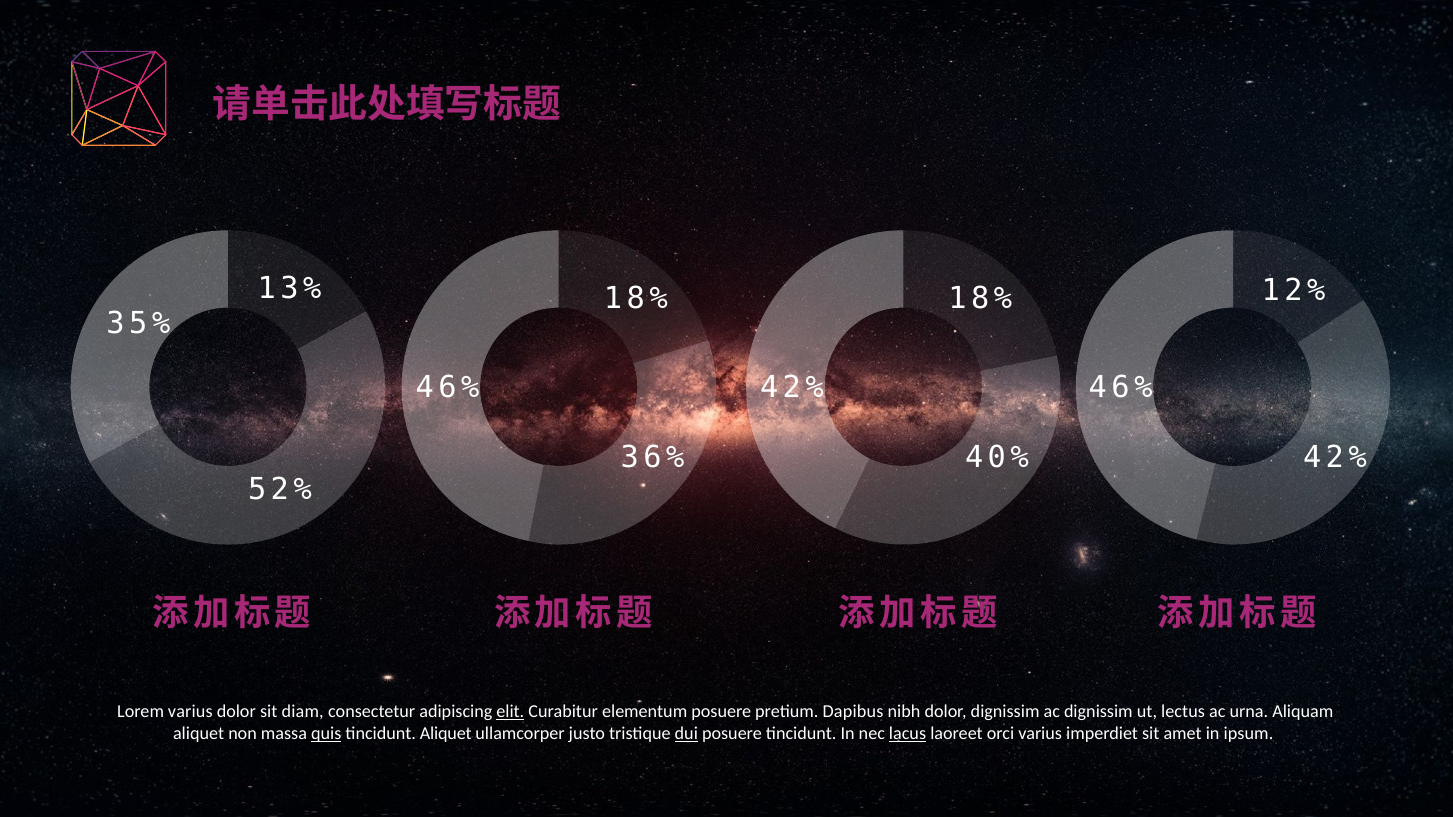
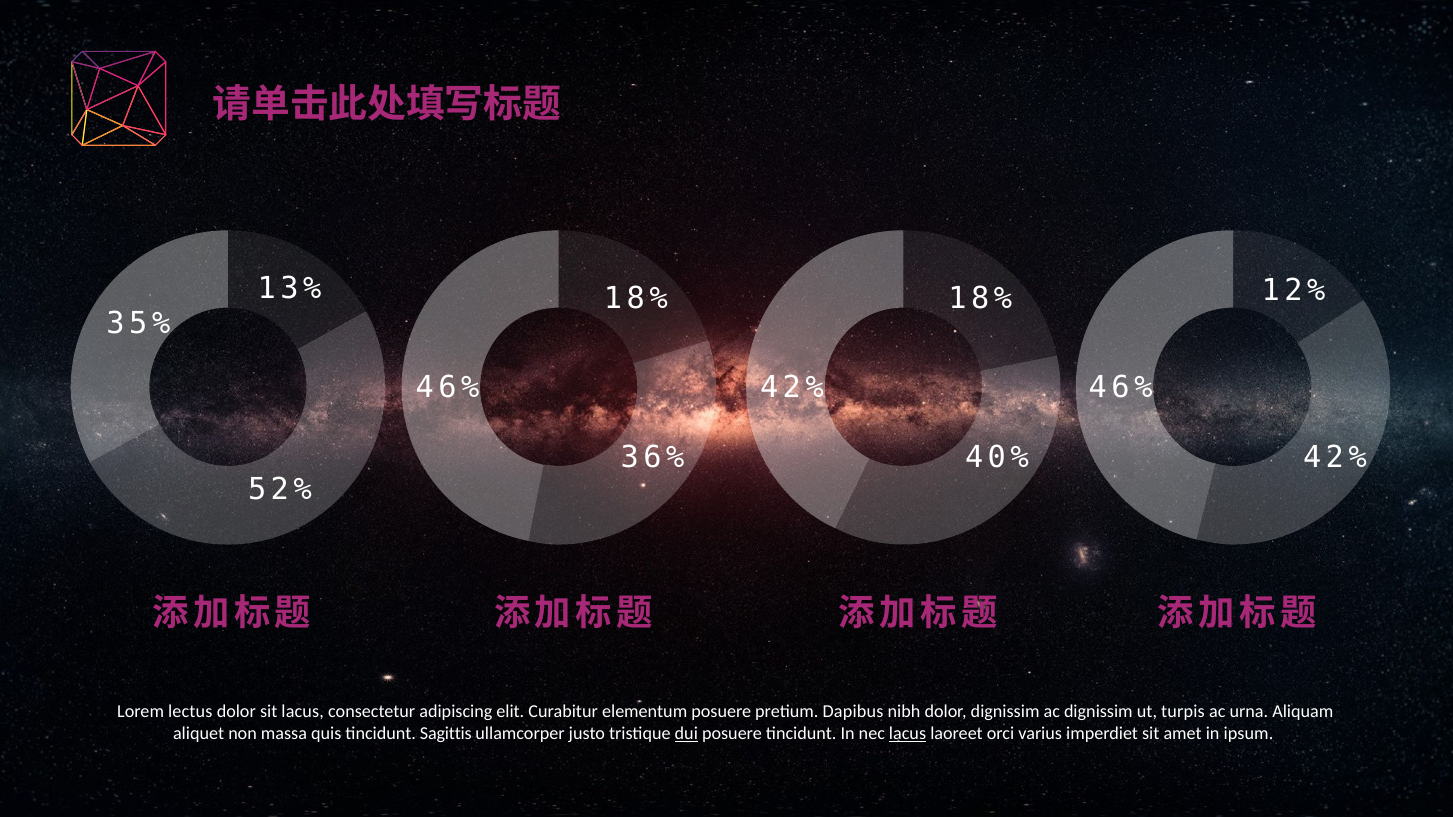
Lorem varius: varius -> lectus (190, 712)
sit diam: diam -> lacus (303, 712)
elit underline: present -> none (510, 712)
lectus: lectus -> turpis (1183, 712)
quis underline: present -> none (326, 734)
tincidunt Aliquet: Aliquet -> Sagittis (446, 734)
